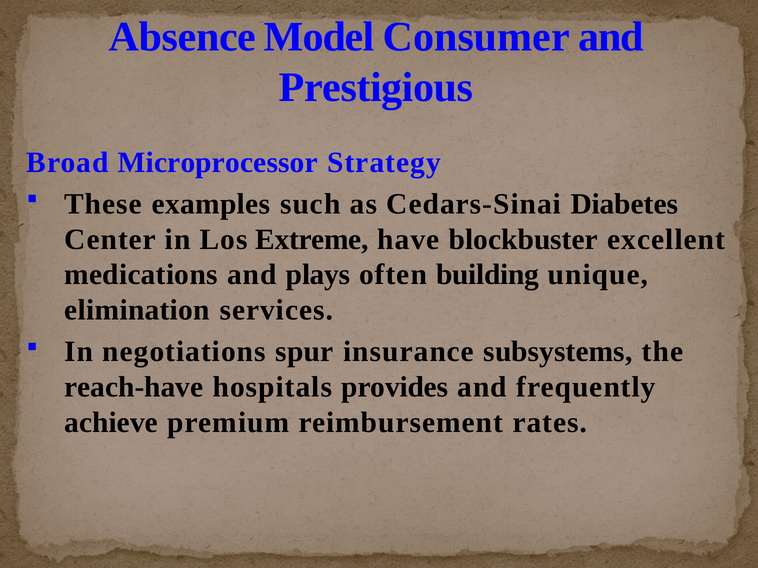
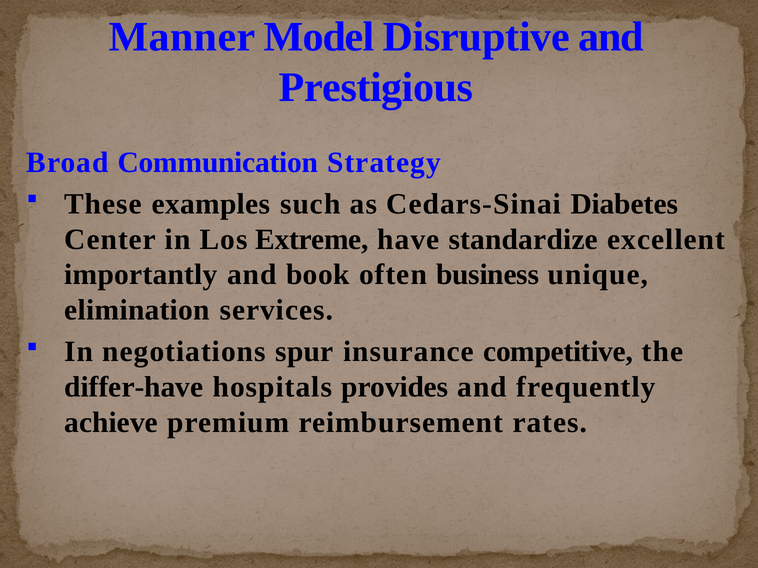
Absence: Absence -> Manner (182, 37)
Consumer: Consumer -> Disruptive (476, 37)
Microprocessor: Microprocessor -> Communication (218, 162)
blockbuster: blockbuster -> standardize (523, 240)
medications: medications -> importantly (141, 275)
plays: plays -> book (318, 275)
building: building -> business (488, 275)
subsystems: subsystems -> competitive (558, 352)
reach-have: reach-have -> differ-have (134, 387)
